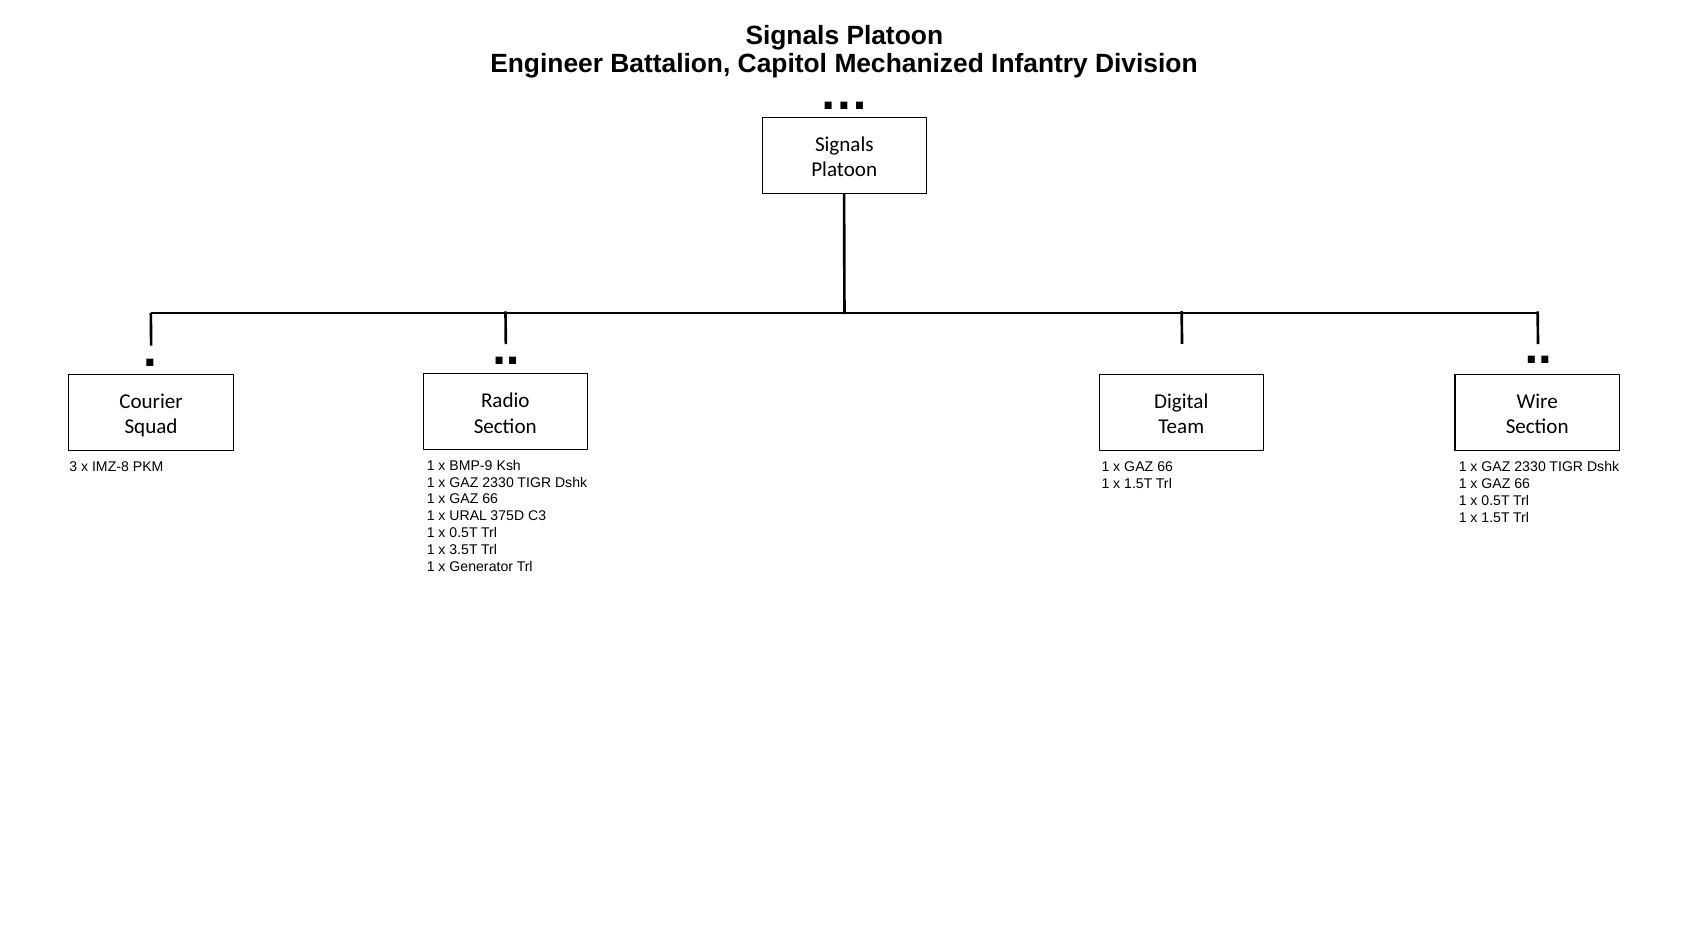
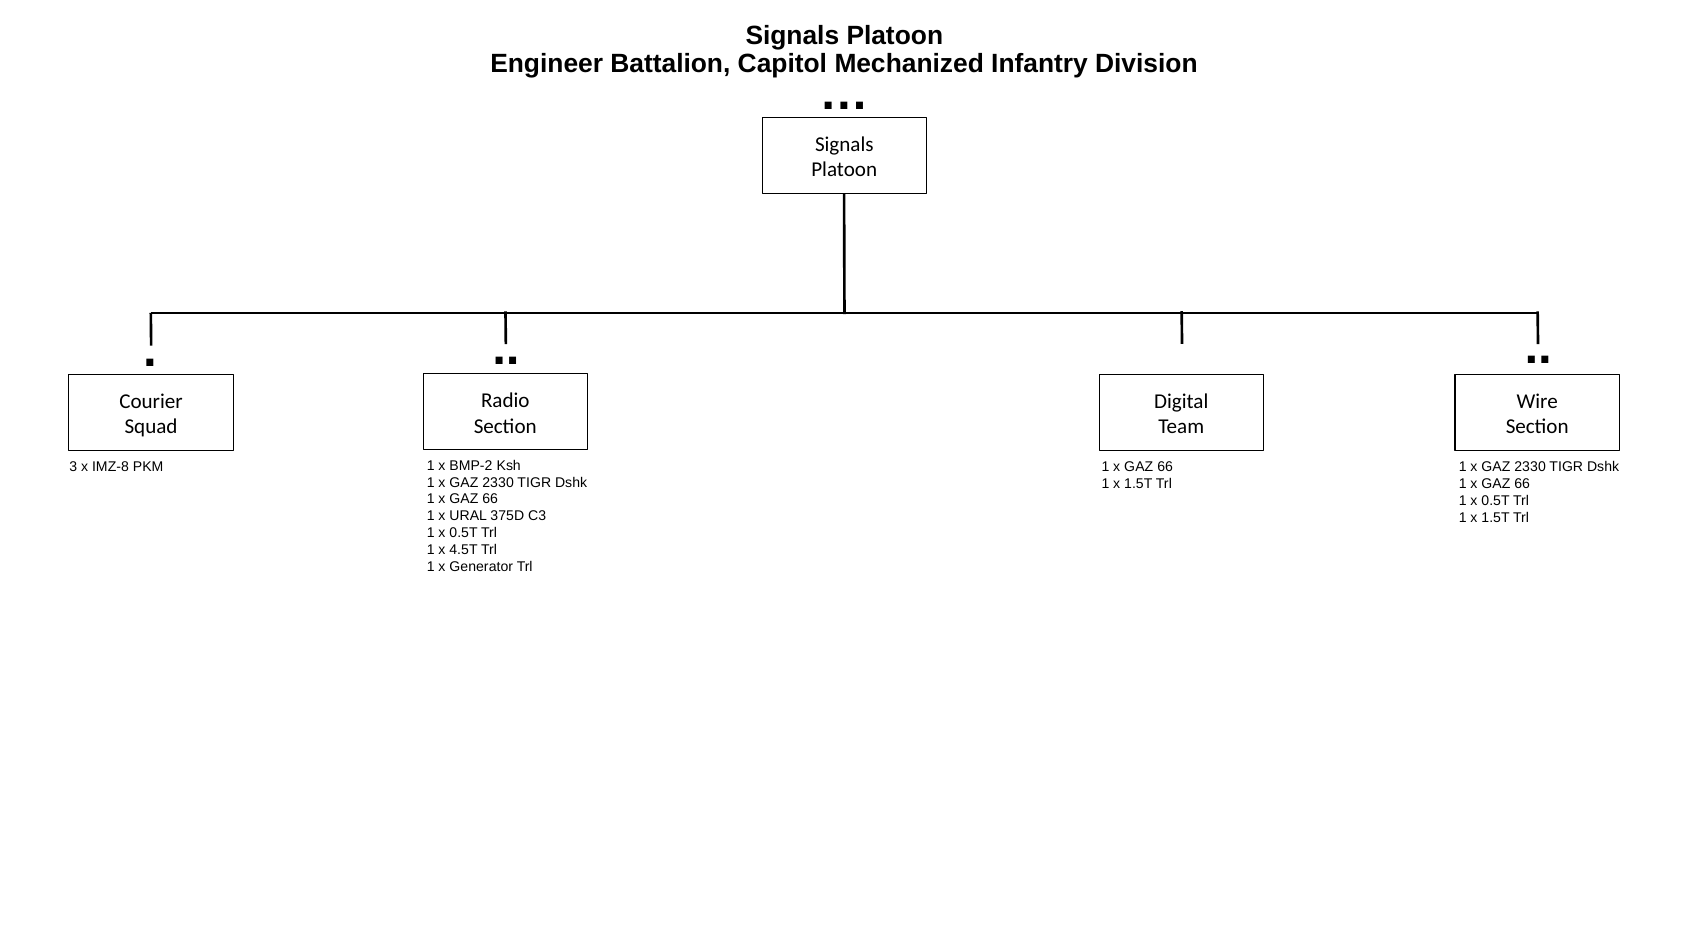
BMP-9: BMP-9 -> BMP-2 (471, 466)
3.5T: 3.5T -> 4.5T (463, 550)
